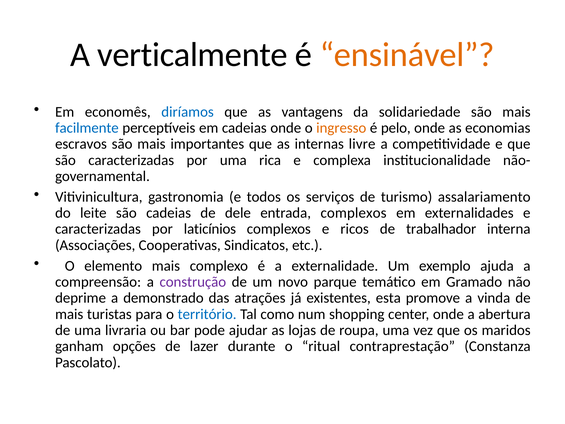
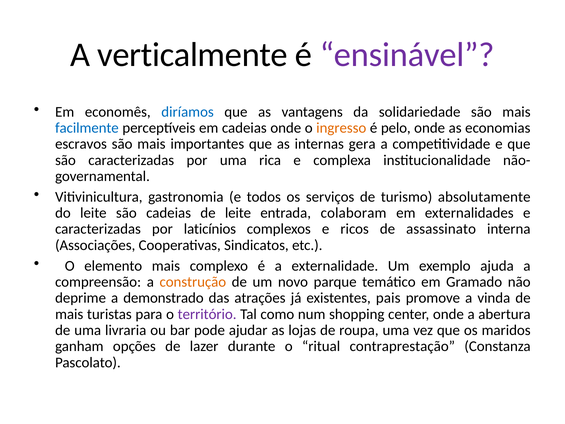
ensinável colour: orange -> purple (407, 55)
livre: livre -> gera (362, 144)
assalariamento: assalariamento -> absolutamente (484, 197)
de dele: dele -> leite (238, 213)
entrada complexos: complexos -> colaboram (354, 213)
trabalhador: trabalhador -> assassinato (441, 229)
construção colour: purple -> orange (193, 282)
esta: esta -> pais (388, 298)
território colour: blue -> purple (207, 314)
